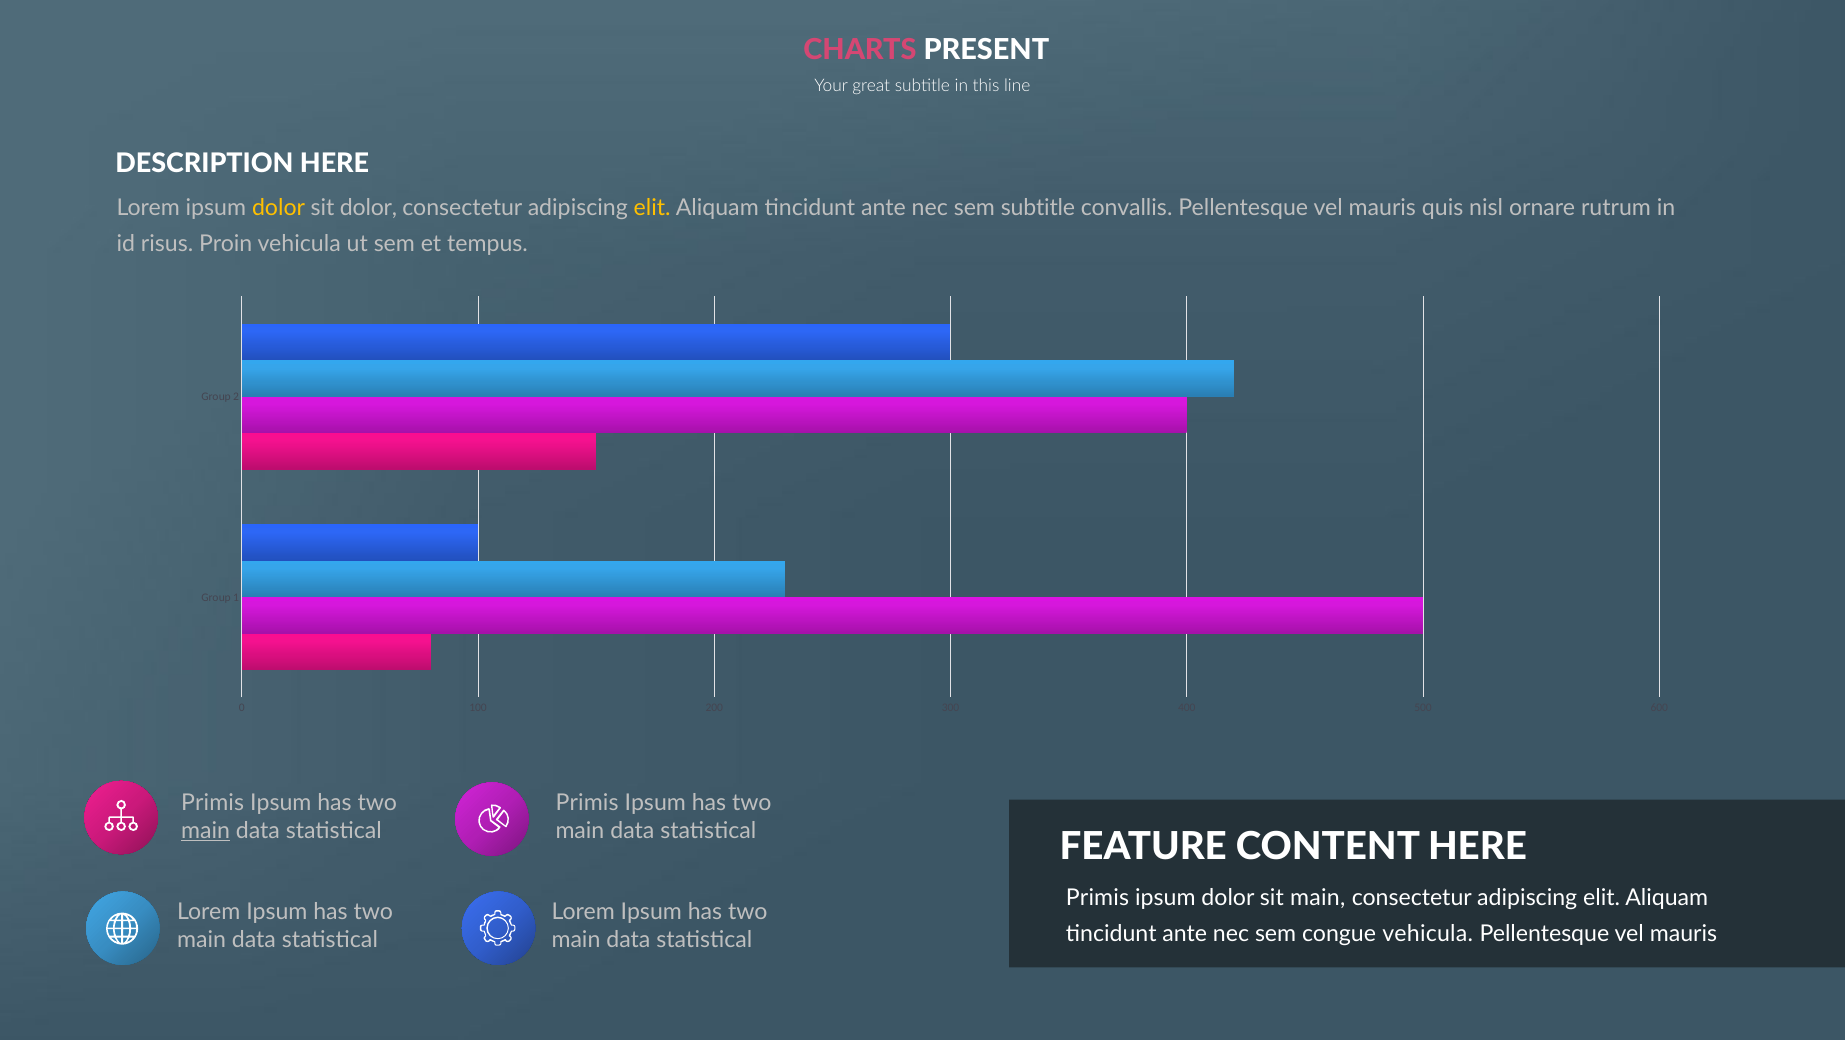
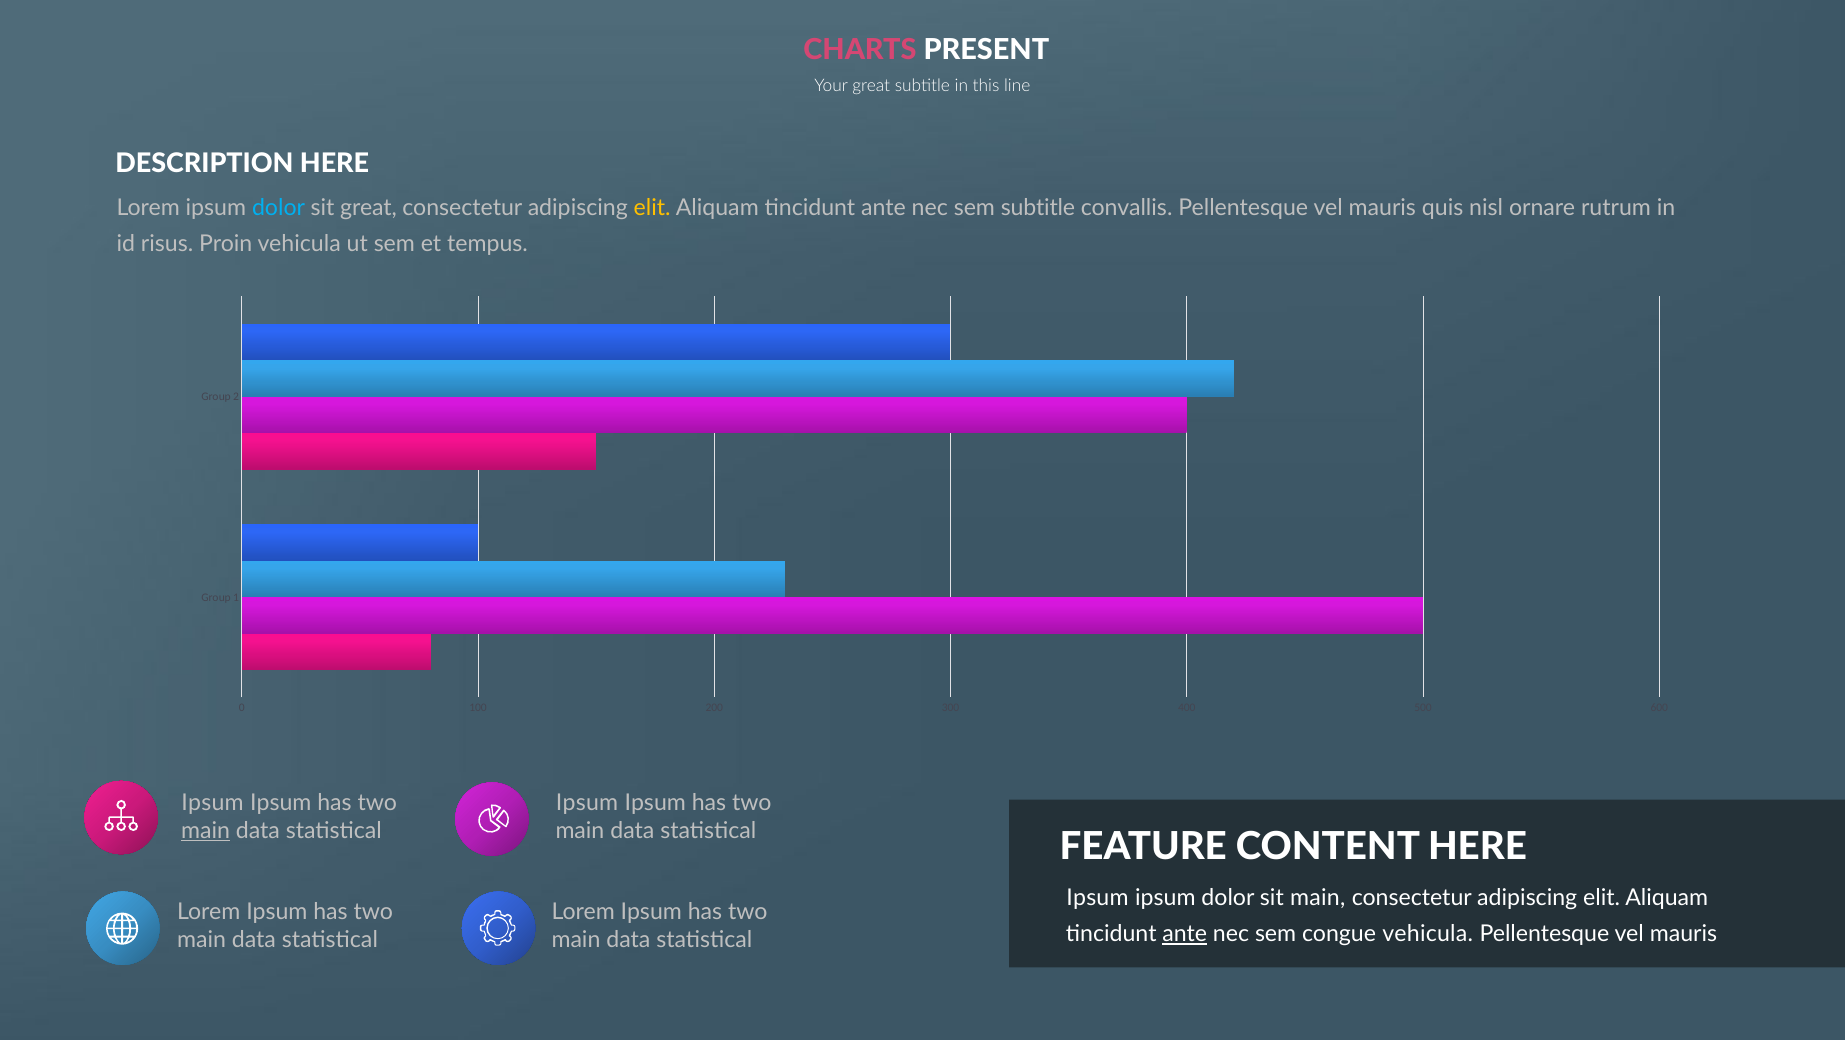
dolor colour: yellow -> light blue (279, 208)
sit dolor: dolor -> great (369, 208)
Primis: Primis -> Ipsum (587, 803)
Primis: Primis -> Ipsum (213, 803)
Primis: Primis -> Ipsum (1097, 898)
ante underline: none -> present (1185, 934)
